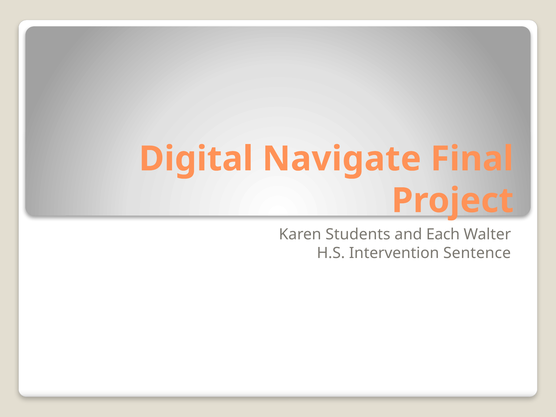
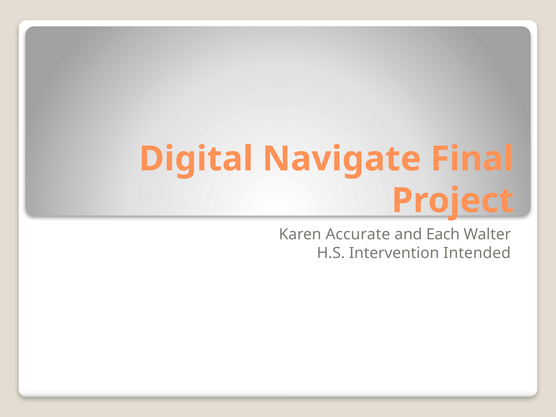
Students: Students -> Accurate (358, 234)
Sentence: Sentence -> Intended (477, 253)
